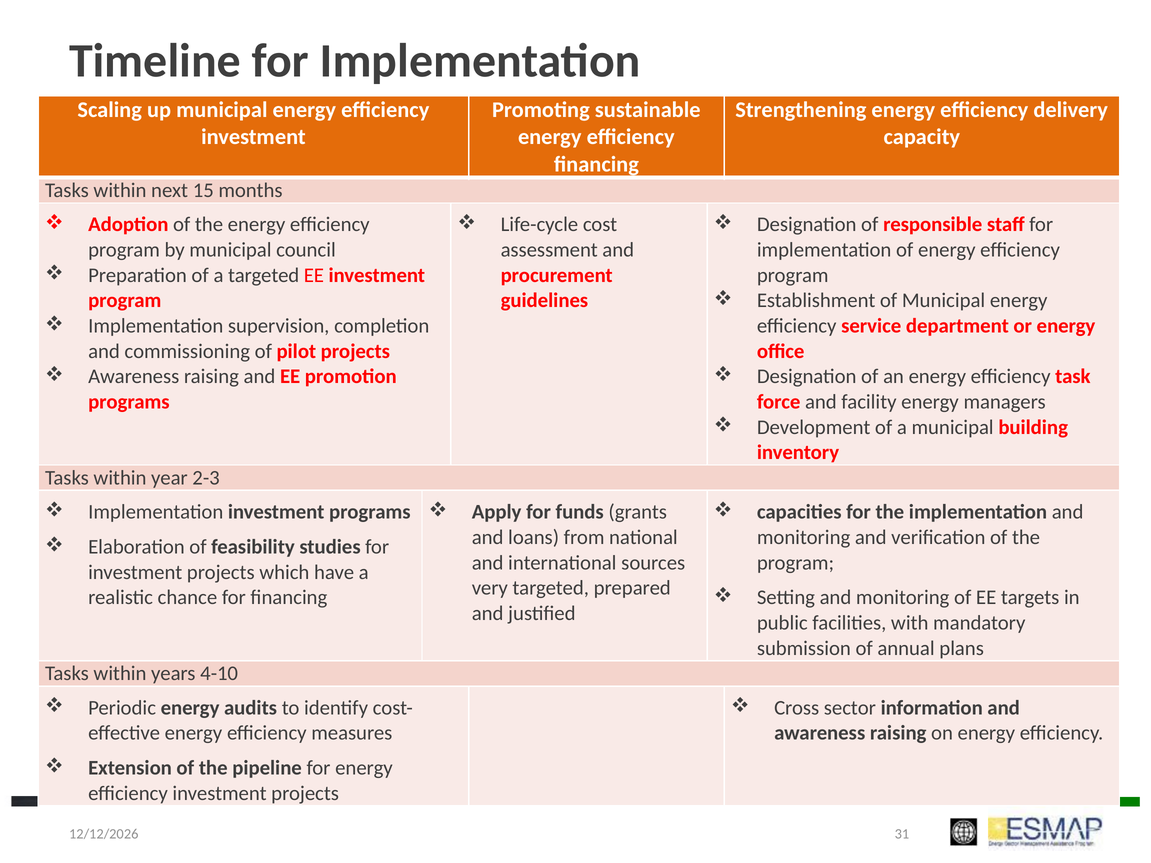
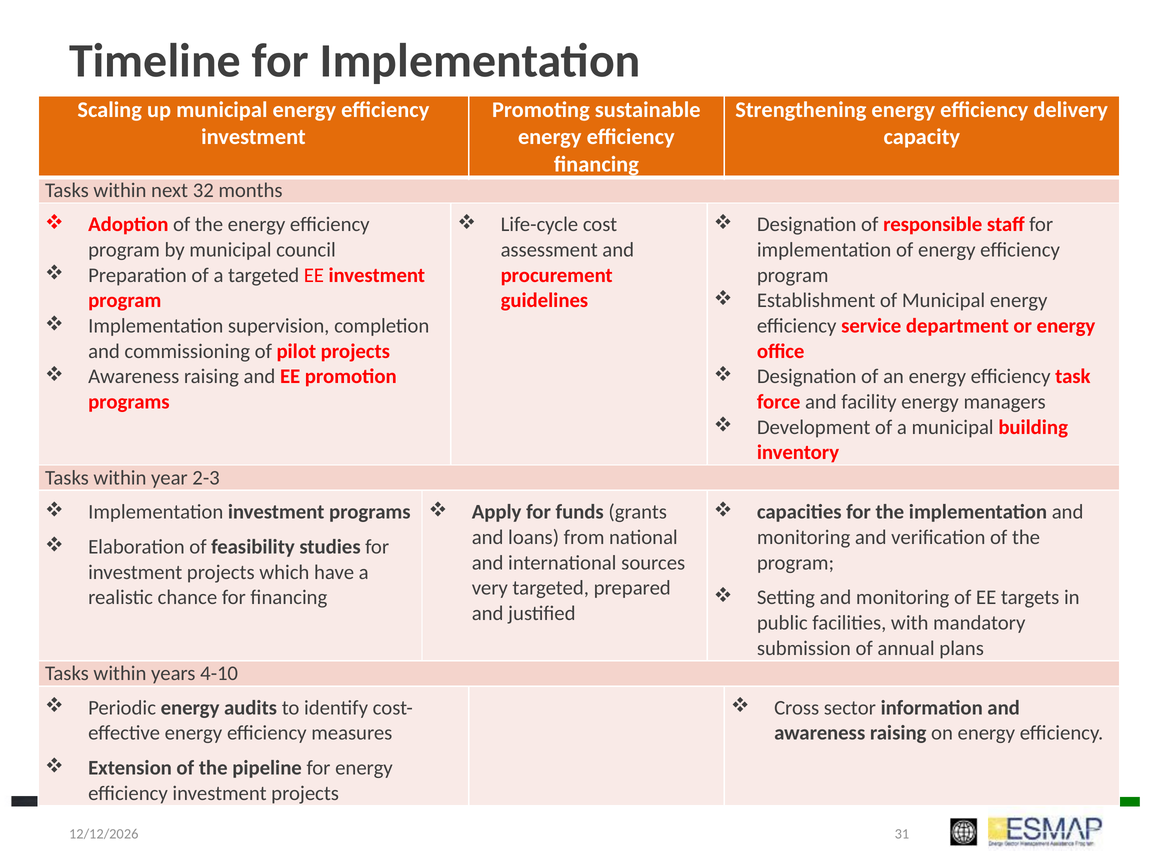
15: 15 -> 32 (203, 191)
